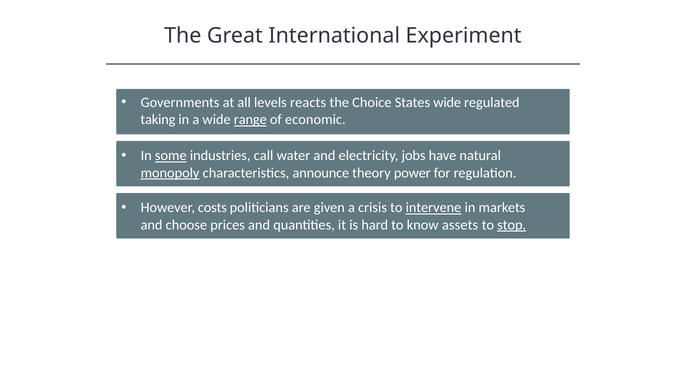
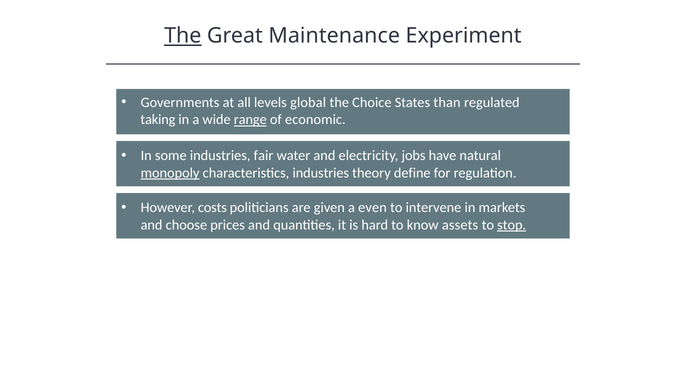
The underline: none -> present (183, 36)
International: International -> Maintenance (334, 36)
reacts: reacts -> global (308, 103)
States wide: wide -> than (447, 103)
some underline: present -> none (171, 156)
call: call -> fair (264, 156)
characteristics announce: announce -> industries (321, 173)
power: power -> define (412, 173)
crisis: crisis -> even (373, 208)
intervene underline: present -> none (433, 208)
